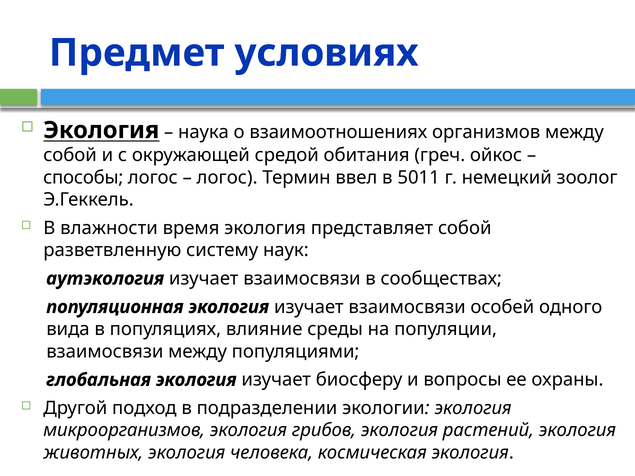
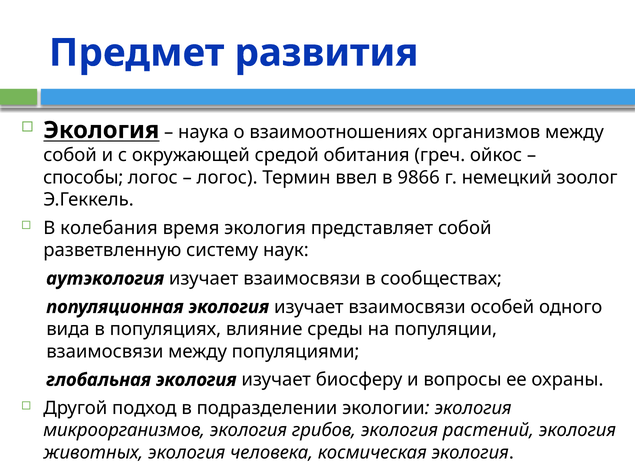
условиях: условиях -> развития (327, 53)
5011: 5011 -> 9866 (419, 177)
влажности: влажности -> колебания (109, 228)
